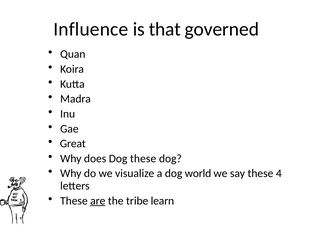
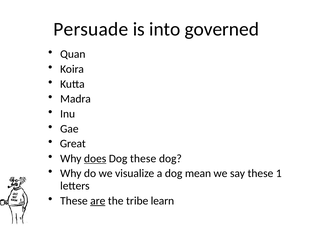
Influence: Influence -> Persuade (91, 29)
that: that -> into (165, 29)
does underline: none -> present (95, 159)
world: world -> mean (198, 174)
4: 4 -> 1 (279, 174)
